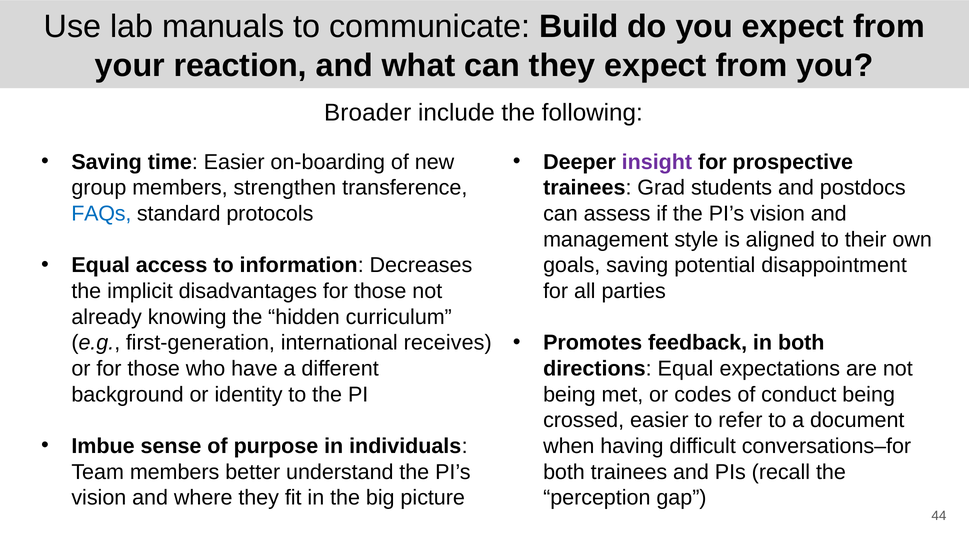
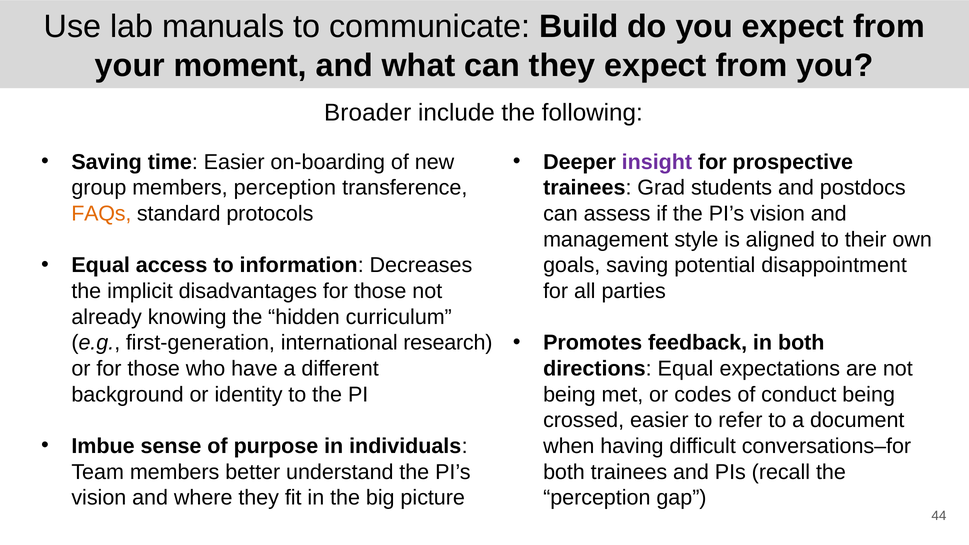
reaction: reaction -> moment (240, 65)
members strengthen: strengthen -> perception (285, 188)
FAQs colour: blue -> orange (101, 214)
receives: receives -> research (448, 343)
